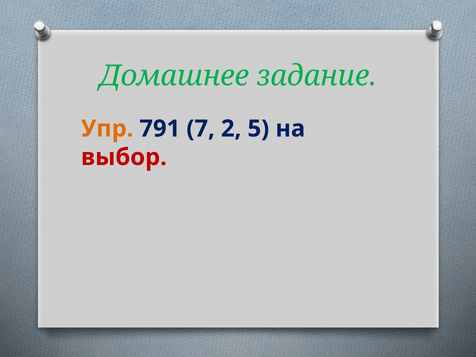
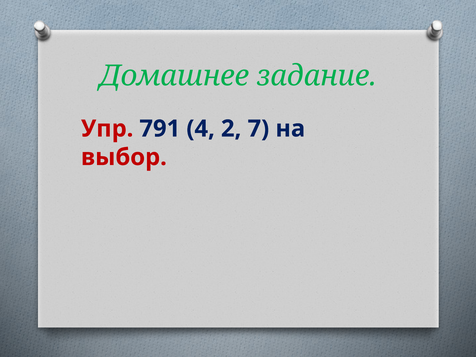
Упр colour: orange -> red (107, 129)
7: 7 -> 4 (201, 129)
5: 5 -> 7 (258, 129)
